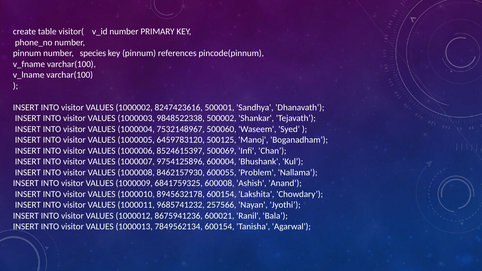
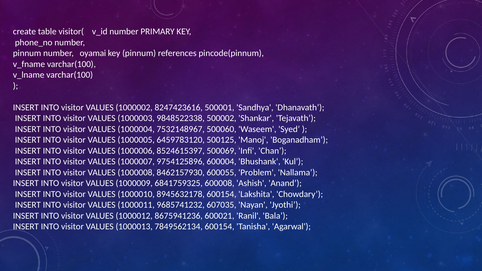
species: species -> oyamai (93, 53)
257566: 257566 -> 607035 (221, 205)
